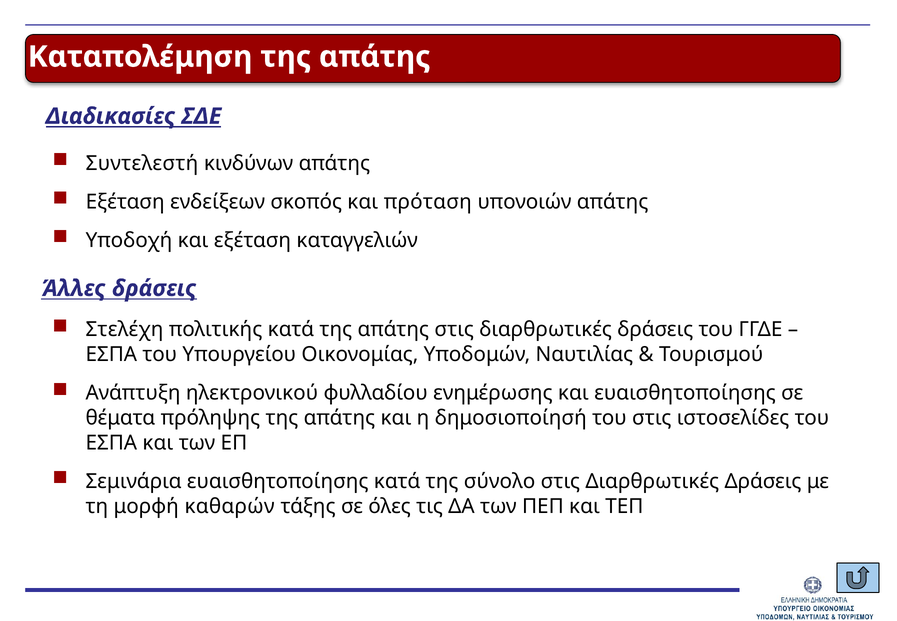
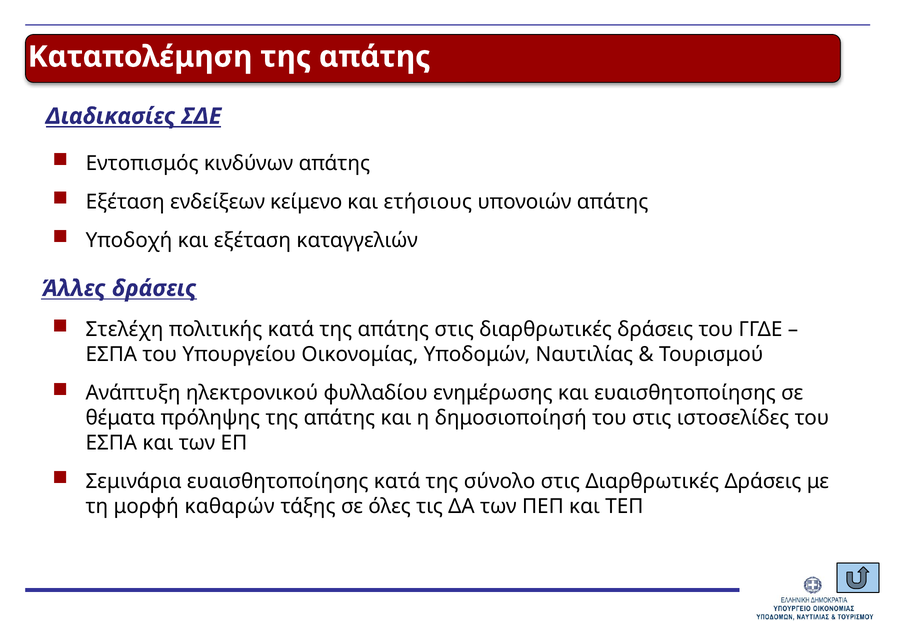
Συντελεστή: Συντελεστή -> Εντοπισμός (142, 163)
σκοπός: σκοπός -> κείμενο (306, 202)
πρόταση: πρόταση -> ετήσιους (428, 202)
